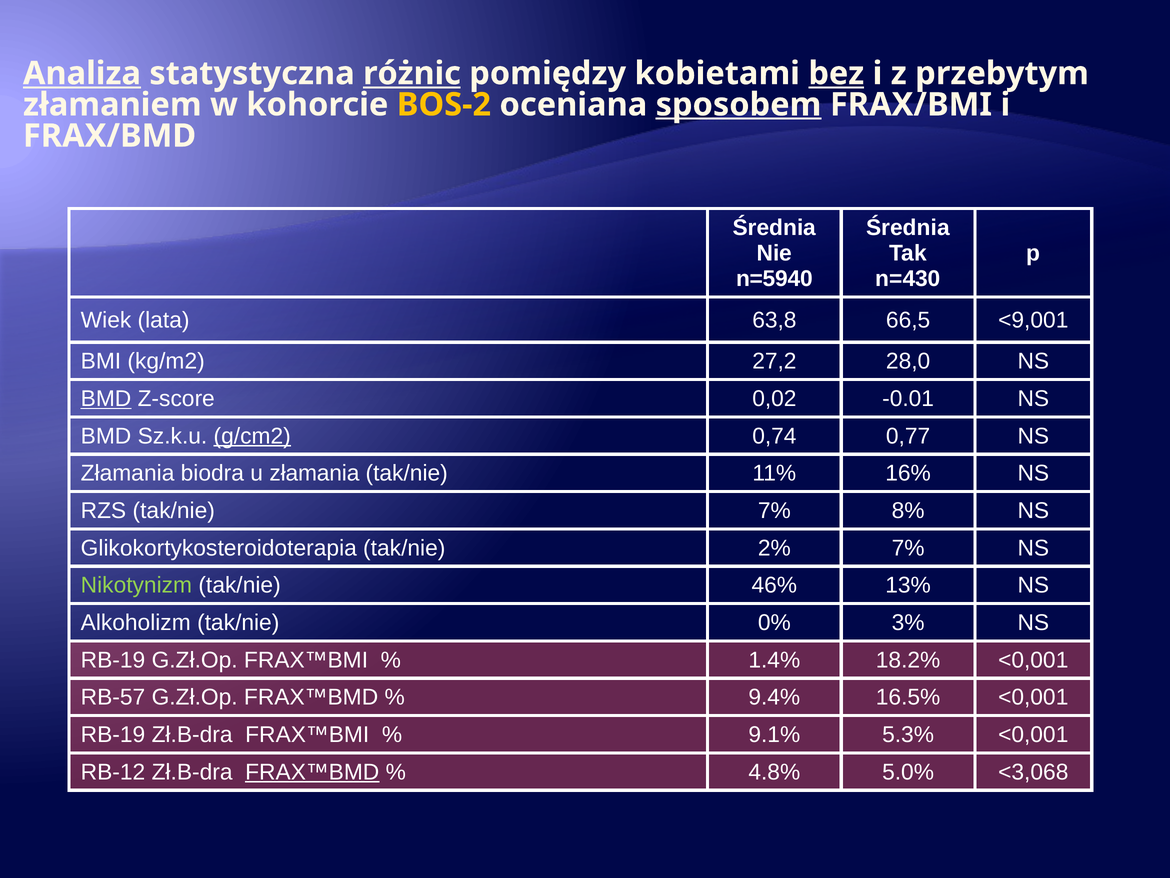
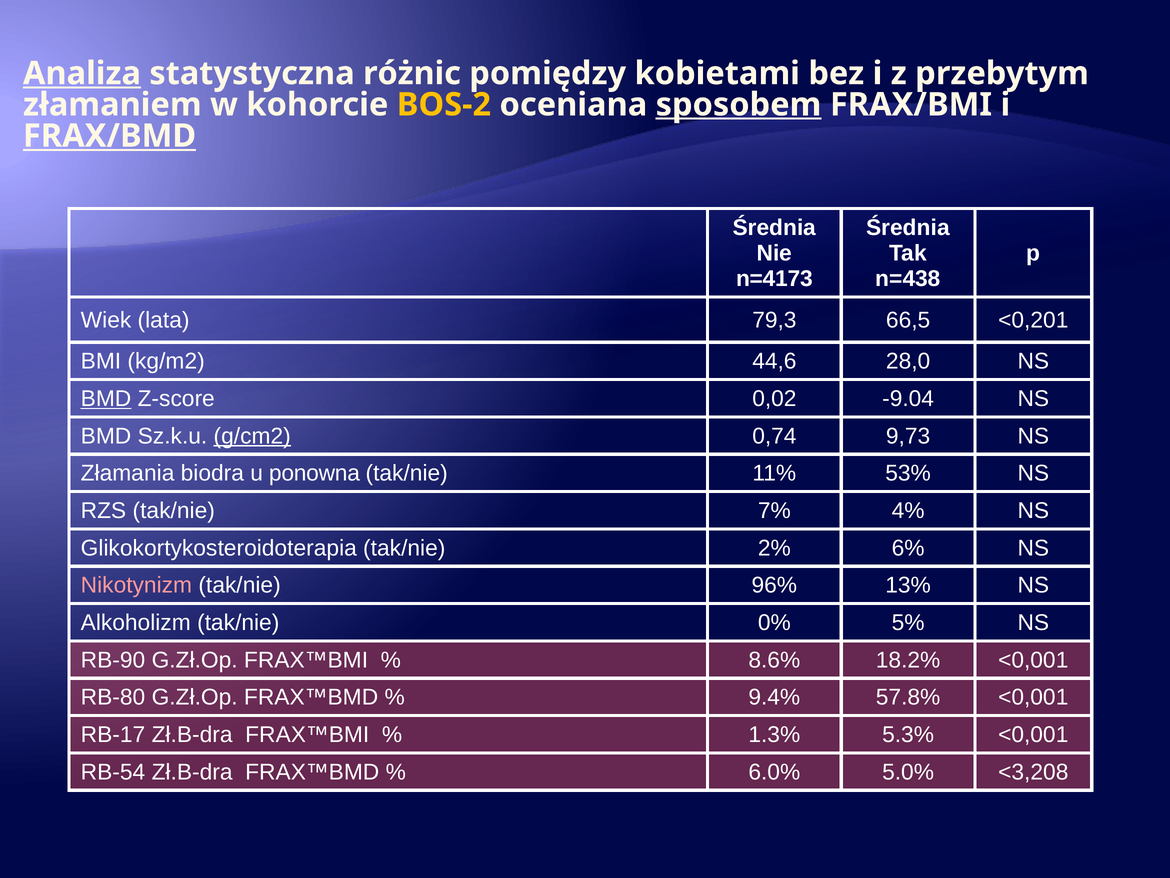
różnic underline: present -> none (412, 73)
bez underline: present -> none (836, 73)
FRAX/BMD underline: none -> present (110, 136)
n=5940: n=5940 -> n=4173 (774, 279)
n=430: n=430 -> n=438 (908, 279)
63,8: 63,8 -> 79,3 (774, 320)
<9,001: <9,001 -> <0,201 (1033, 320)
27,2: 27,2 -> 44,6 (774, 361)
-0.01: -0.01 -> -9.04 (908, 398)
0,77: 0,77 -> 9,73 (908, 436)
u złamania: złamania -> ponowna (314, 473)
16%: 16% -> 53% (908, 473)
8%: 8% -> 4% (908, 510)
2% 7%: 7% -> 6% (908, 548)
Nikotynizm colour: light green -> pink (136, 585)
46%: 46% -> 96% (774, 585)
3%: 3% -> 5% (908, 622)
RB-19: RB-19 -> RB-90 (113, 660)
1.4%: 1.4% -> 8.6% (774, 660)
RB-57: RB-57 -> RB-80 (113, 697)
16.5%: 16.5% -> 57.8% (908, 697)
RB-19: RB-19 -> RB-17 (113, 734)
9.1%: 9.1% -> 1.3% (774, 734)
RB-12: RB-12 -> RB-54 (113, 772)
FRAX™BMD underline: present -> none (312, 772)
4.8%: 4.8% -> 6.0% (774, 772)
<3,068: <3,068 -> <3,208 (1033, 772)
